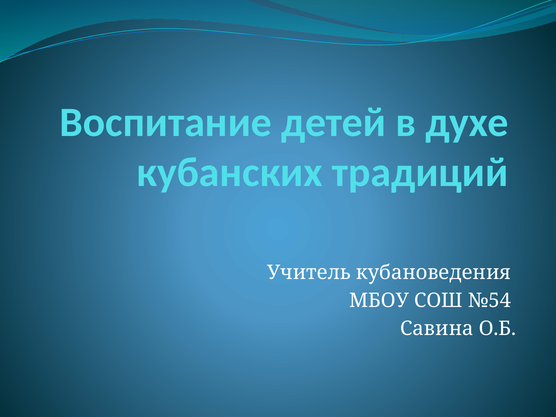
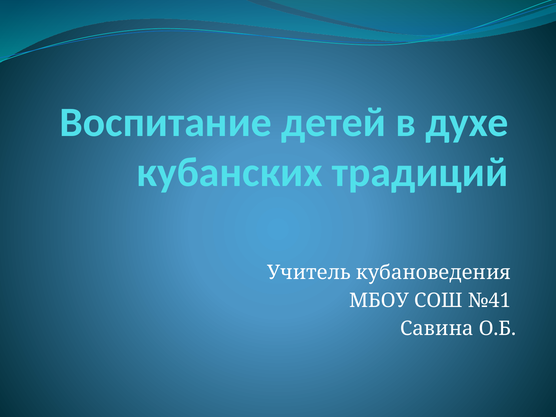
№54: №54 -> №41 (490, 301)
